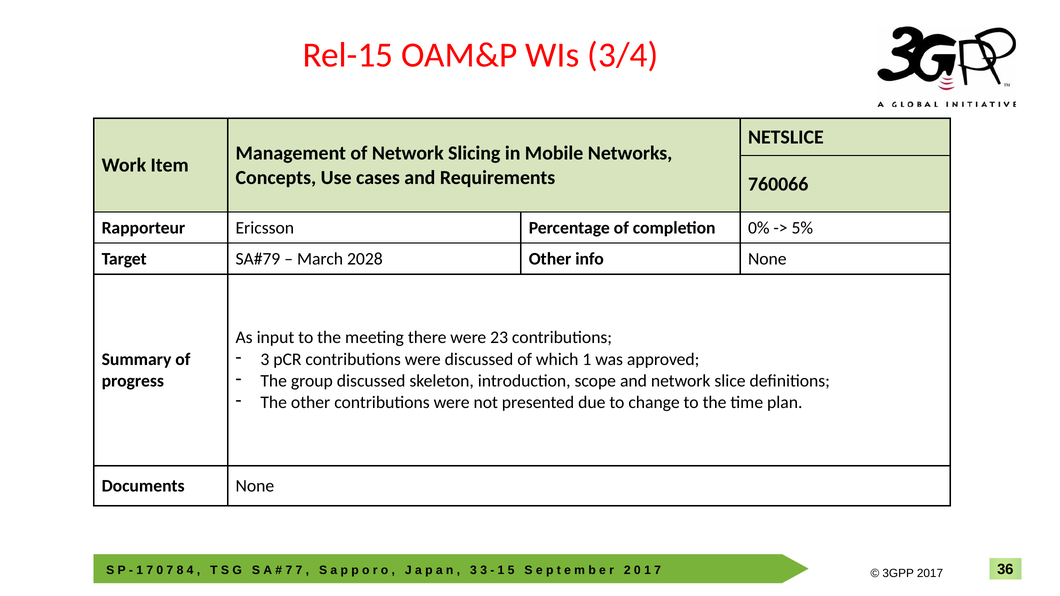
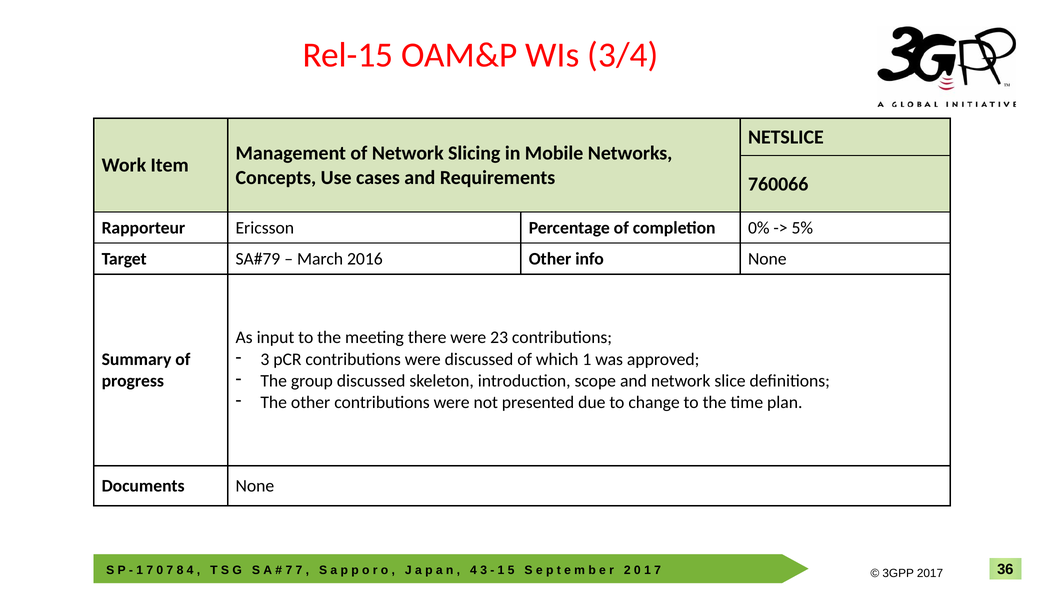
2028: 2028 -> 2016 (365, 259)
3: 3 -> 4 (473, 570)
